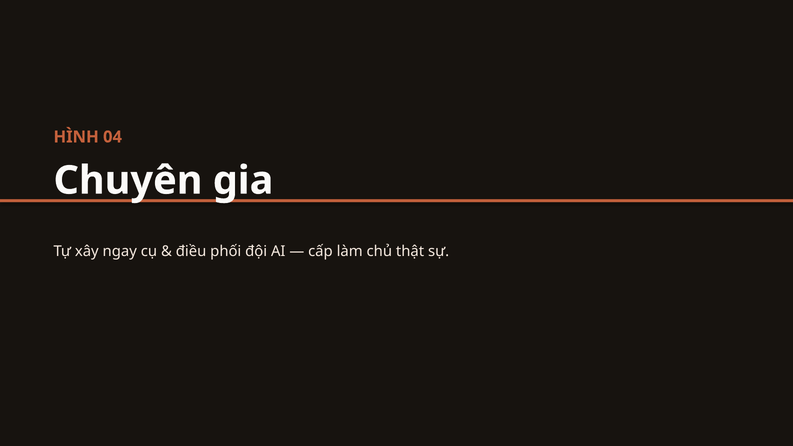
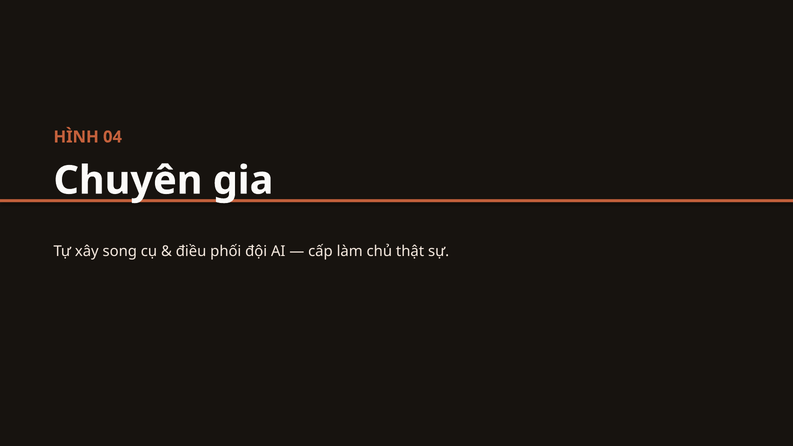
ngay: ngay -> song (120, 251)
